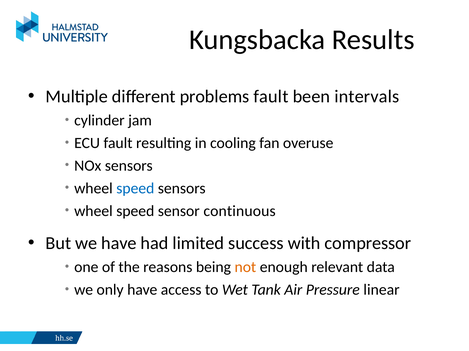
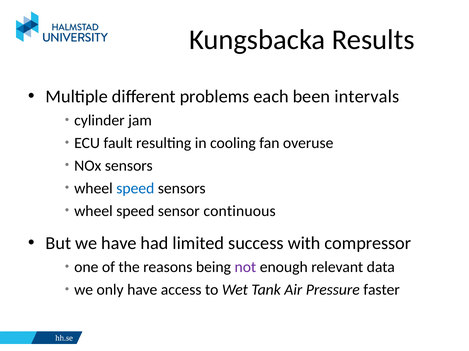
problems fault: fault -> each (271, 97)
not colour: orange -> purple (245, 268)
linear: linear -> faster (382, 290)
